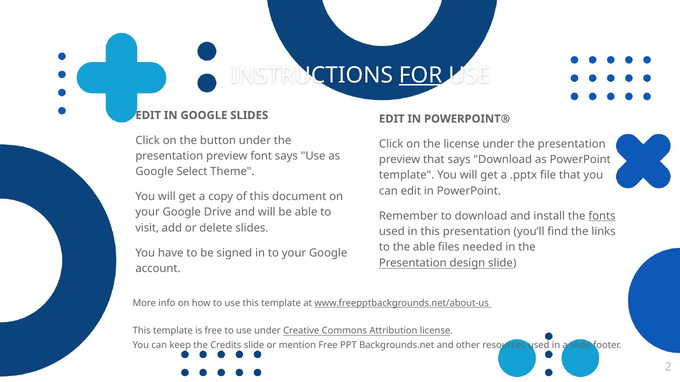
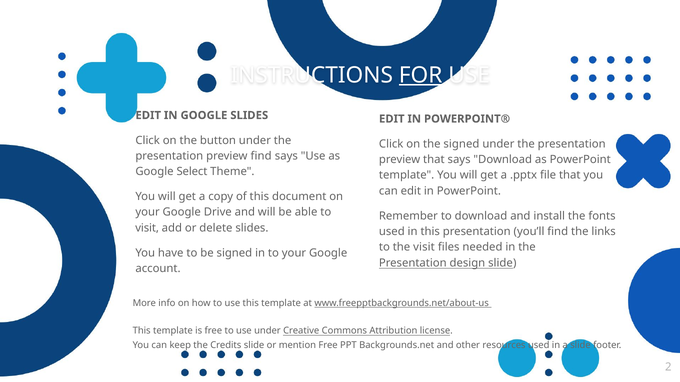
the license: license -> signed (461, 144)
preview font: font -> find (261, 156)
fonts underline: present -> none (602, 216)
the able: able -> visit (424, 247)
